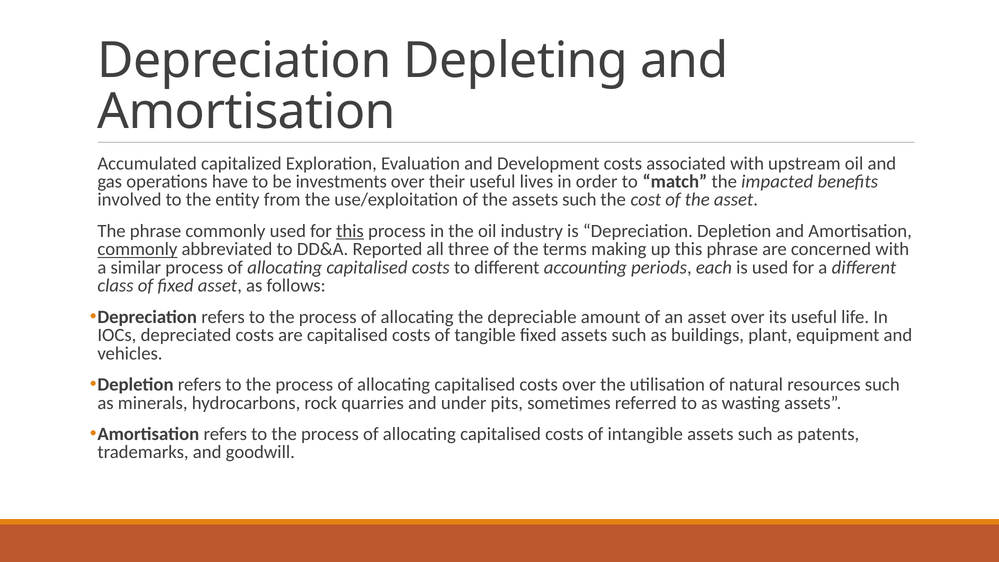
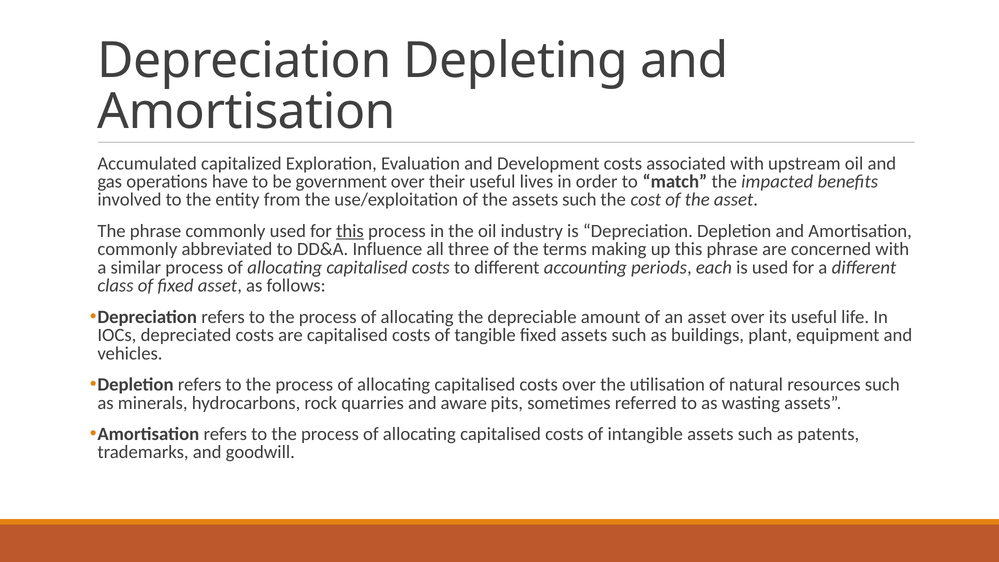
investments: investments -> government (341, 182)
commonly underline: present -> none (137, 249)
Reported: Reported -> Influence (387, 249)
under: under -> aware (464, 403)
